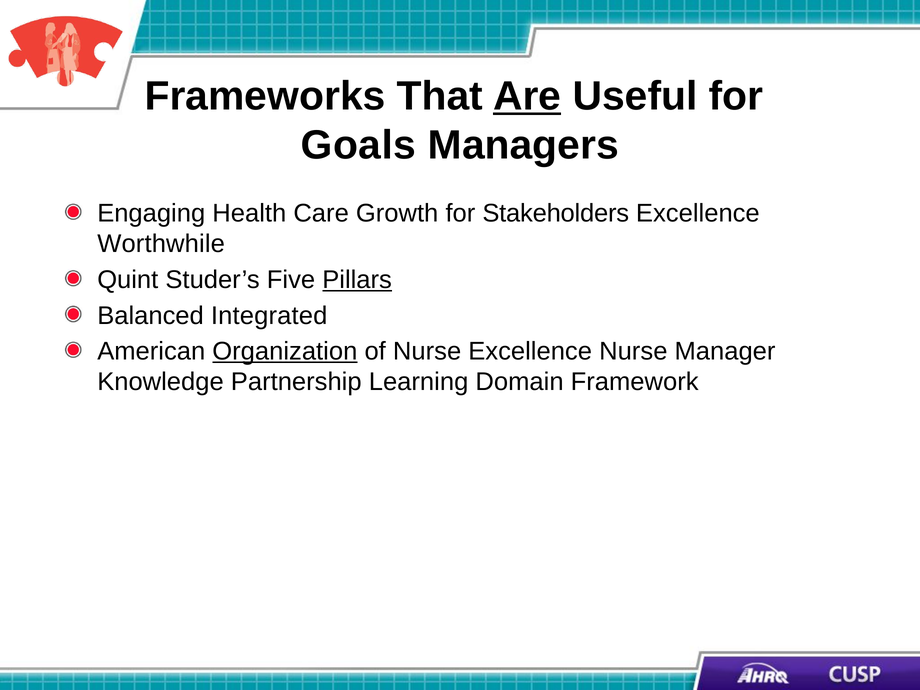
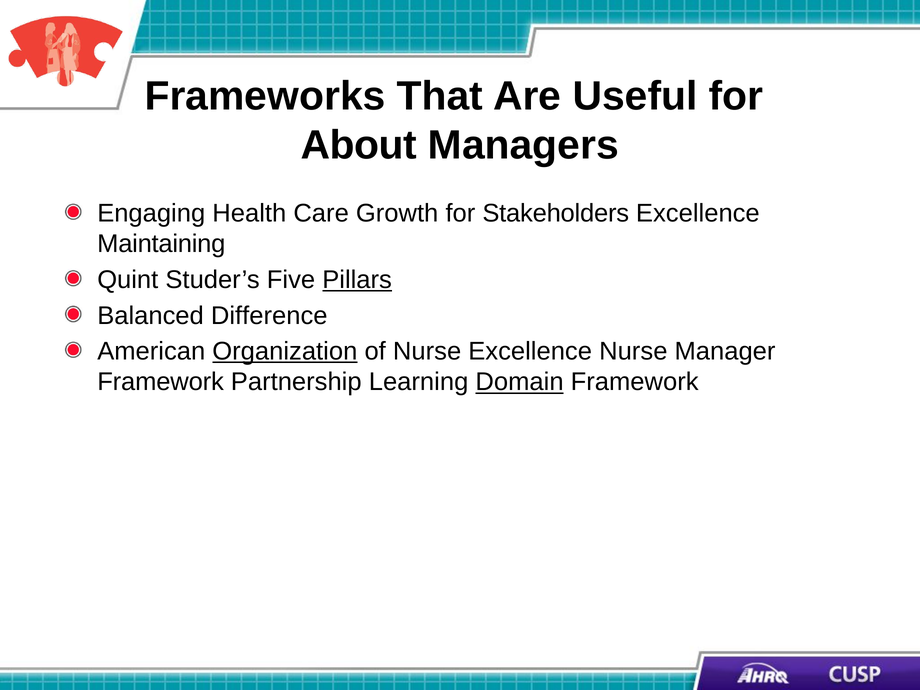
Are underline: present -> none (527, 96)
Goals: Goals -> About (359, 145)
Worthwhile: Worthwhile -> Maintaining (161, 244)
Integrated: Integrated -> Difference (269, 316)
Knowledge: Knowledge -> Framework (161, 382)
Domain underline: none -> present (520, 382)
